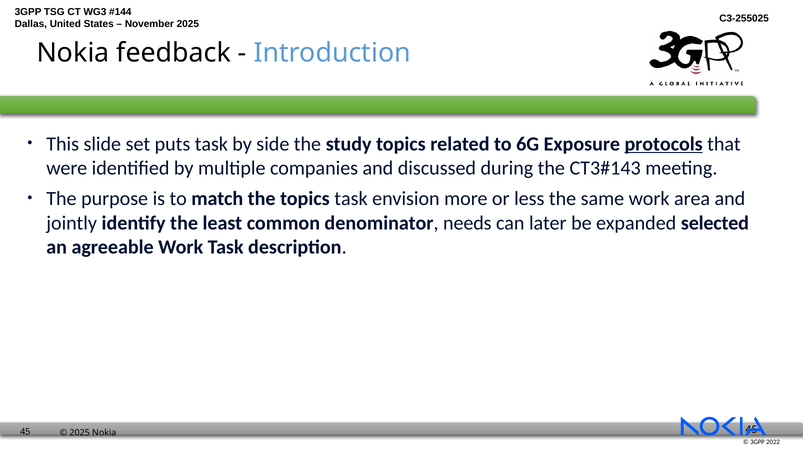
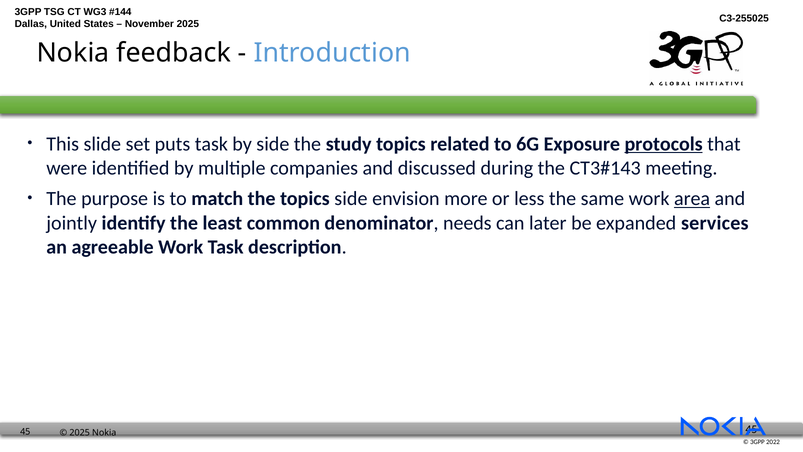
topics task: task -> side (351, 199)
area underline: none -> present (692, 199)
selected: selected -> services (715, 223)
